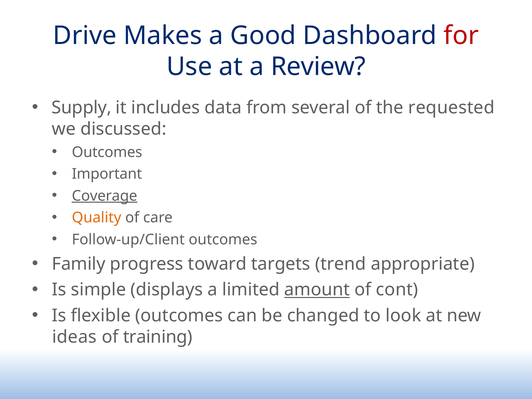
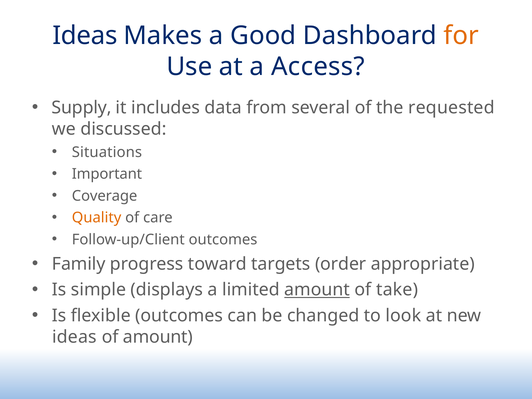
Drive: Drive -> Ideas (85, 36)
for colour: red -> orange (461, 36)
Review: Review -> Access (318, 67)
Outcomes: Outcomes -> Situations (107, 152)
Coverage underline: present -> none (105, 196)
trend: trend -> order (341, 264)
cont: cont -> take (397, 290)
of training: training -> amount (158, 337)
